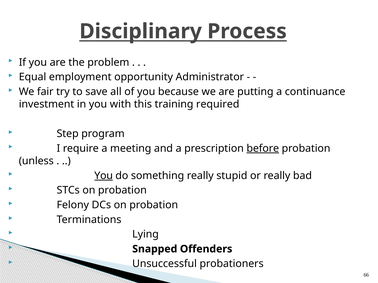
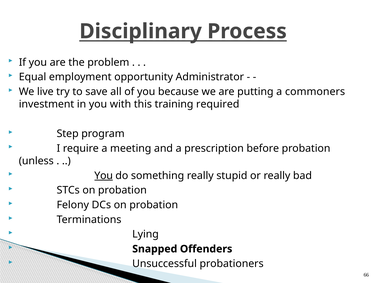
fair: fair -> live (45, 92)
continuance: continuance -> commoners (315, 92)
before underline: present -> none (263, 149)
